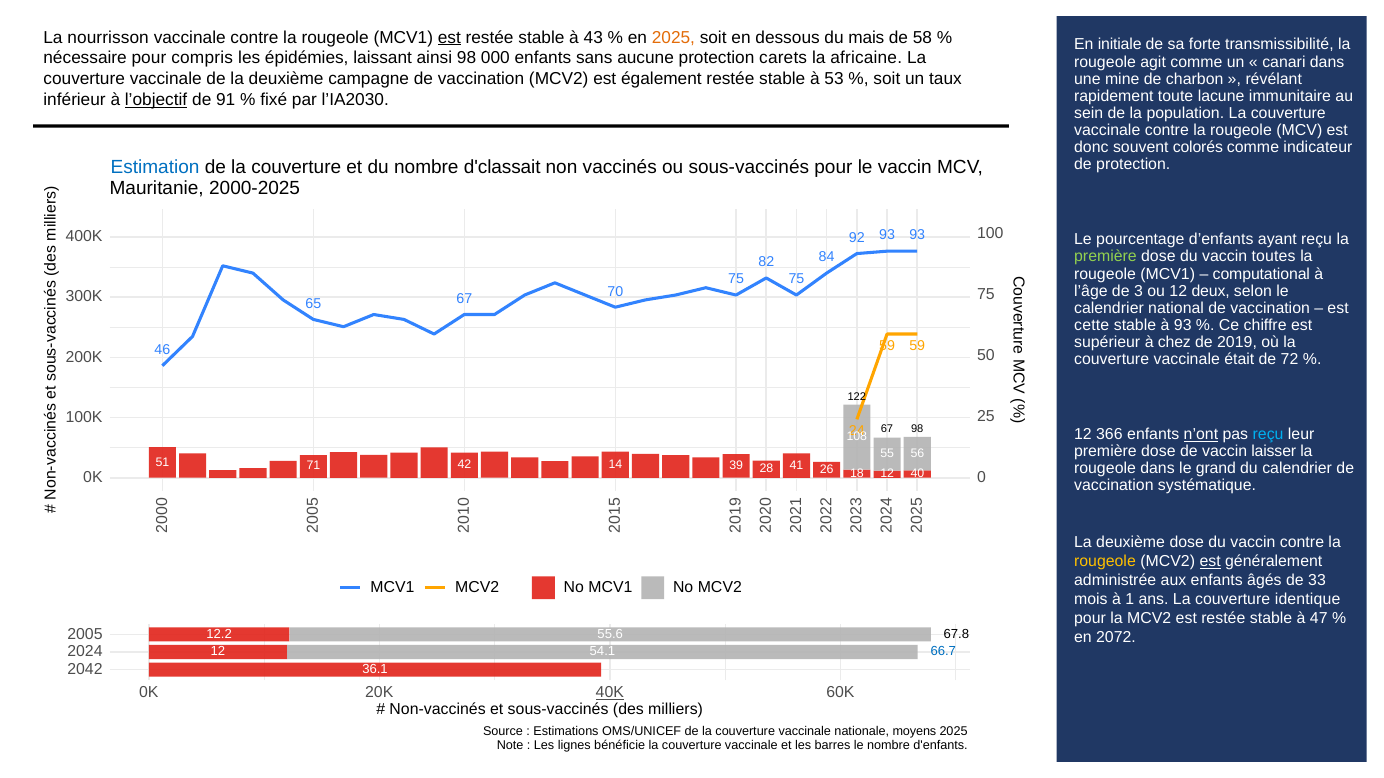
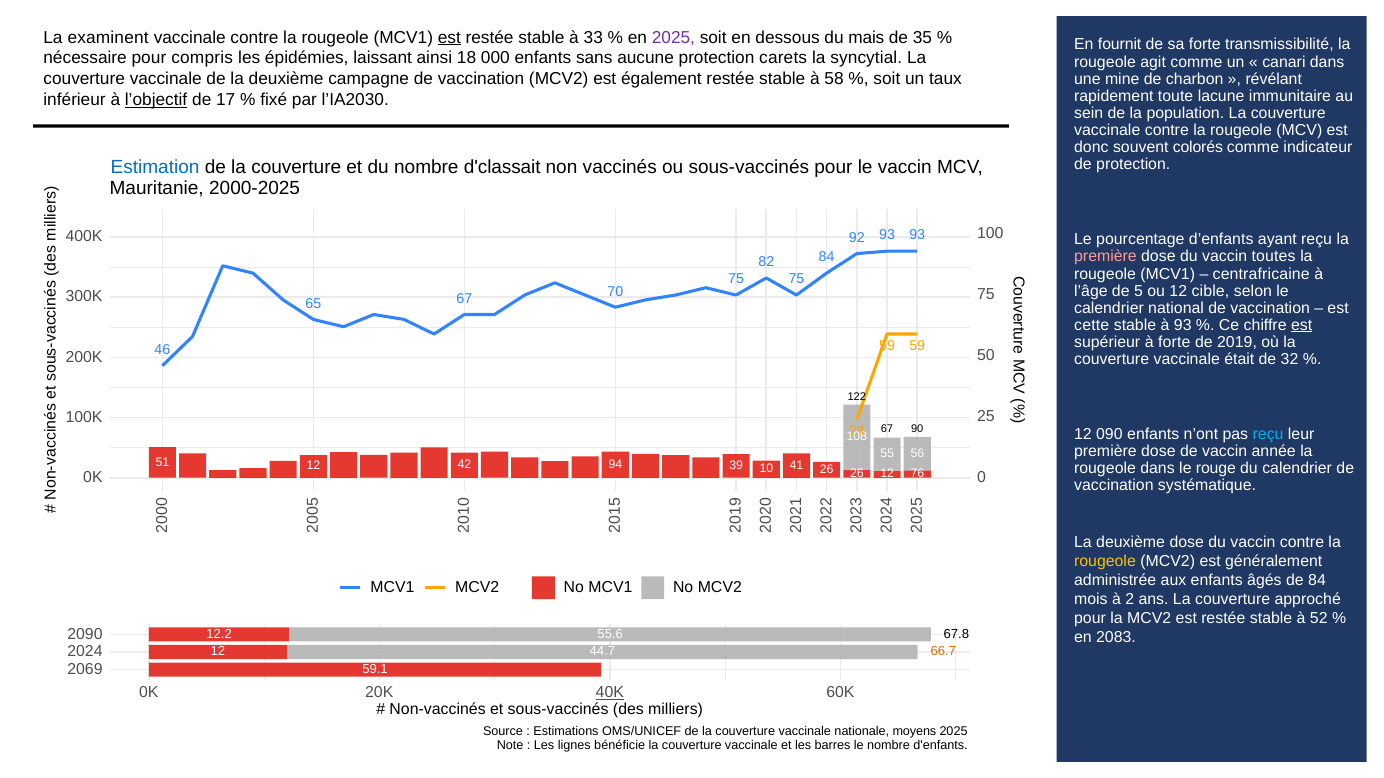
nourrisson: nourrisson -> examinent (108, 37)
43: 43 -> 33 (593, 37)
2025 colour: orange -> purple (673, 37)
58: 58 -> 35 (922, 37)
initiale: initiale -> fournit (1120, 45)
ainsi 98: 98 -> 18 (467, 58)
africaine: africaine -> syncytial (866, 58)
53: 53 -> 58 (834, 79)
91: 91 -> 17 (226, 100)
première colour: light green -> pink (1105, 257)
computational: computational -> centrafricaine (1261, 274)
de 3: 3 -> 5 (1139, 291)
deux: deux -> cible (1210, 291)
est underline: none -> present (1302, 325)
à chez: chez -> forte (1174, 342)
72: 72 -> 32 (1290, 360)
67 98: 98 -> 90 (917, 429)
366: 366 -> 090 (1109, 435)
n’ont underline: present -> none (1201, 435)
laisser: laisser -> année (1274, 452)
51 71: 71 -> 12 (313, 466)
14: 14 -> 94 (615, 465)
28: 28 -> 10 (766, 469)
26 18: 18 -> 26 (857, 474)
40: 40 -> 76 (917, 474)
grand: grand -> rouge (1216, 469)
est underline: present -> none (1210, 562)
de 33: 33 -> 84 (1317, 581)
à 1: 1 -> 2 (1130, 600)
identique: identique -> approché (1308, 600)
47: 47 -> 52 (1319, 619)
2005: 2005 -> 2090 (85, 634)
2072: 2072 -> 2083 (1116, 638)
54.1: 54.1 -> 44.7 (602, 652)
66.7 colour: blue -> orange (943, 652)
2042: 2042 -> 2069 (85, 669)
36.1: 36.1 -> 59.1 (375, 670)
